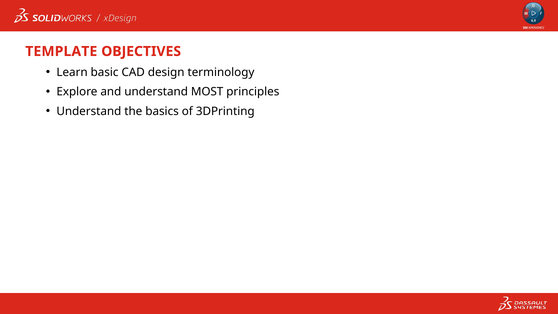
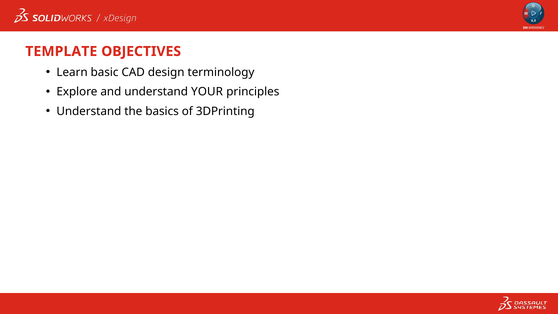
MOST: MOST -> YOUR (207, 92)
